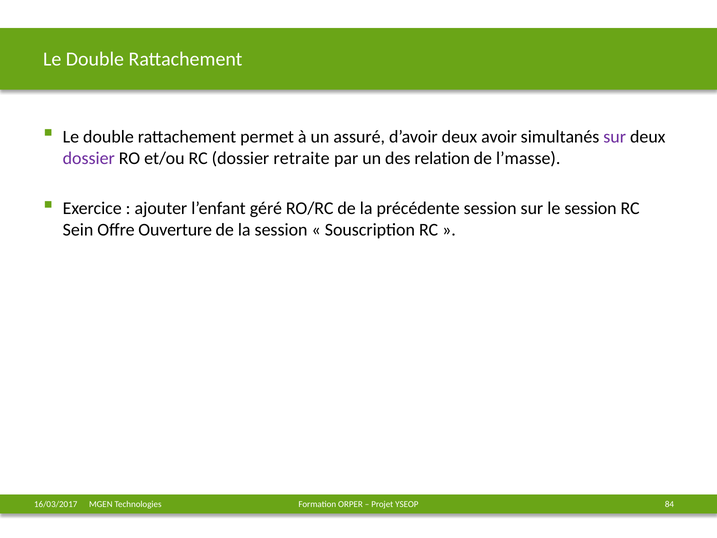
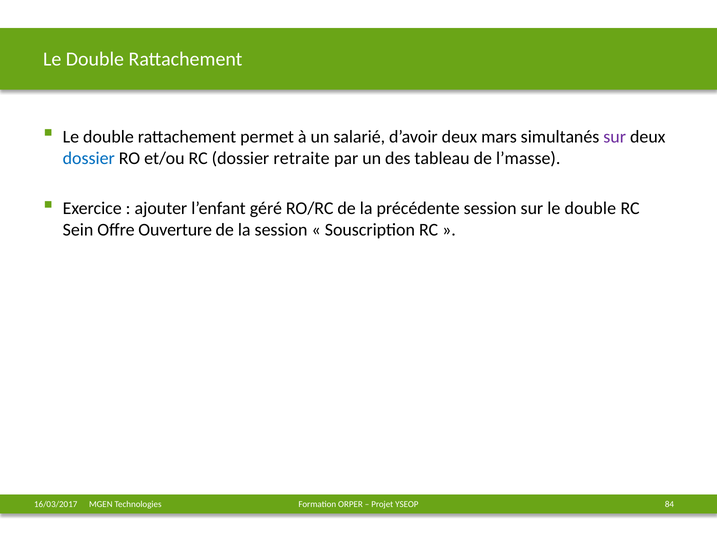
assuré: assuré -> salarié (359, 137)
avoir: avoir -> mars (499, 137)
dossier colour: purple -> blue (89, 158)
relation: relation -> tableau (442, 158)
sur le session: session -> double (590, 208)
